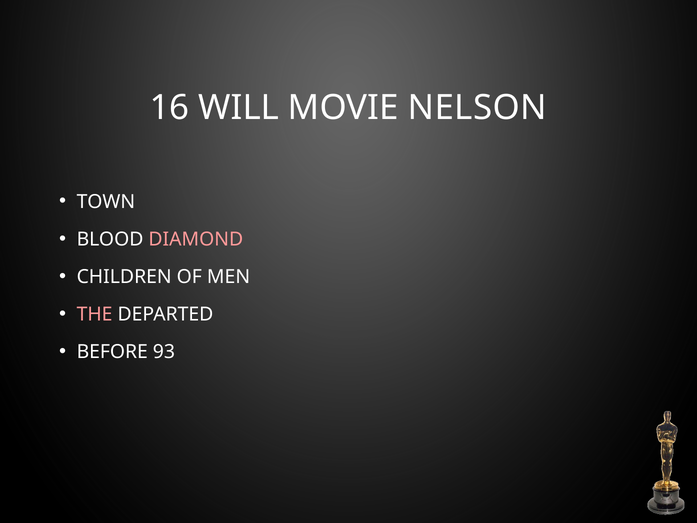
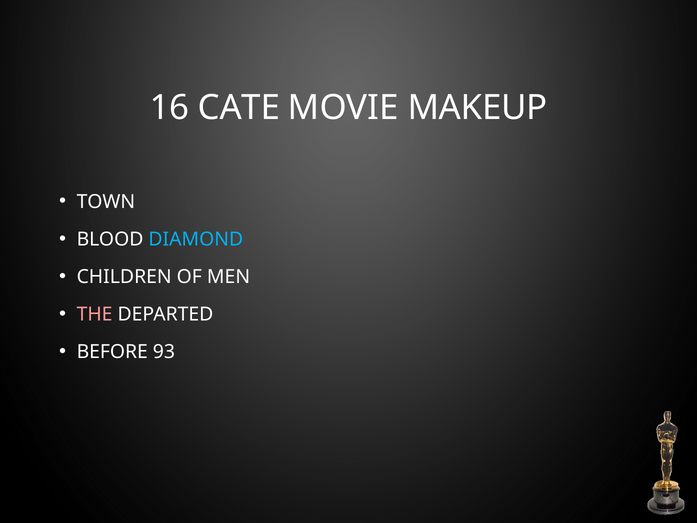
WILL: WILL -> CATE (239, 108)
NELSON: NELSON -> MAKEUP (478, 108)
DIAMOND colour: pink -> light blue (196, 239)
